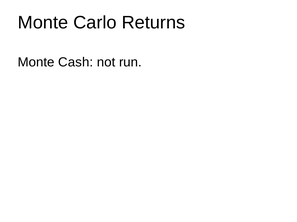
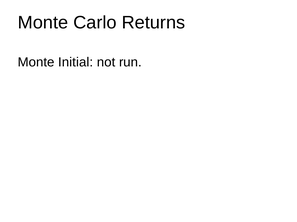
Cash: Cash -> Initial (76, 62)
